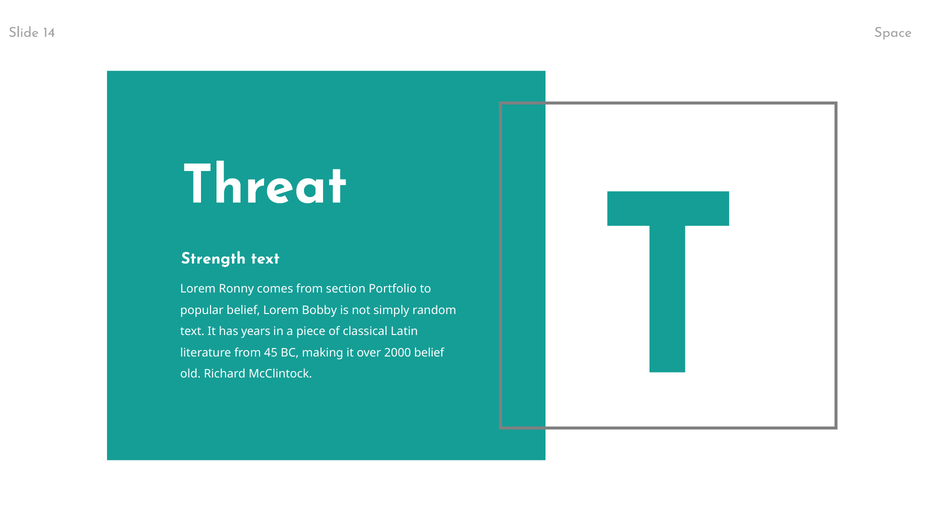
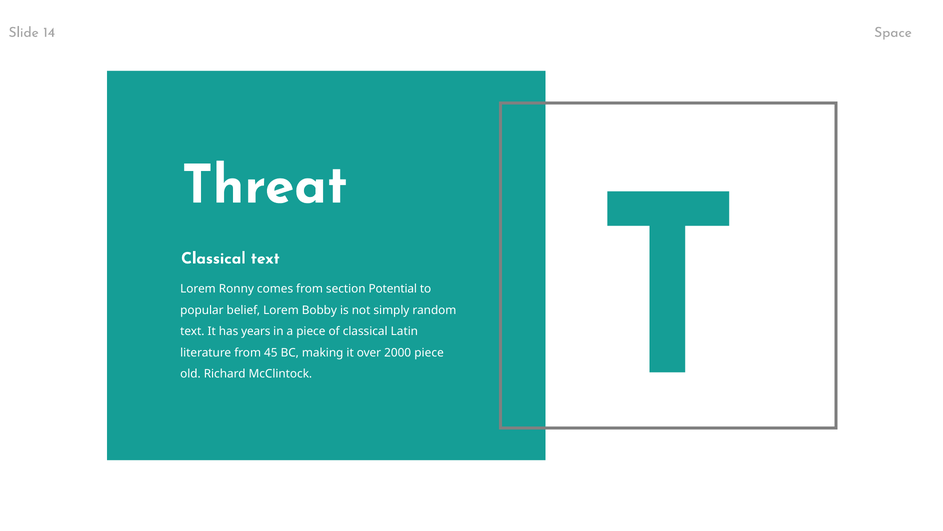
Strength: Strength -> Classical (213, 258)
Portfolio: Portfolio -> Potential (393, 289)
2000 belief: belief -> piece (429, 352)
